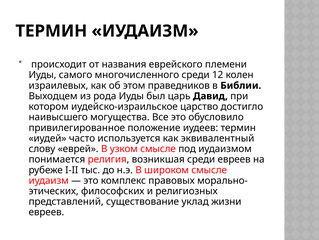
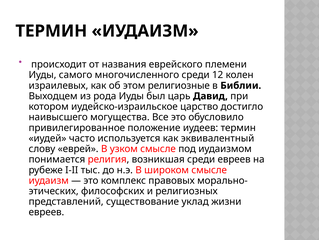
праведников: праведников -> религиозные (179, 85)
